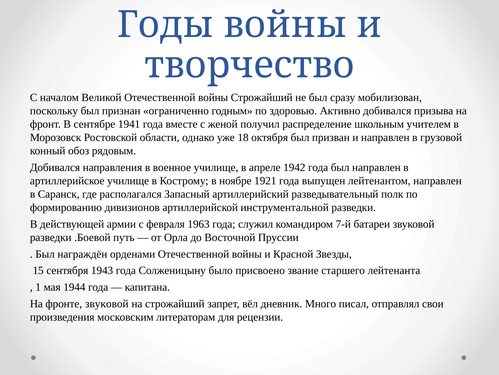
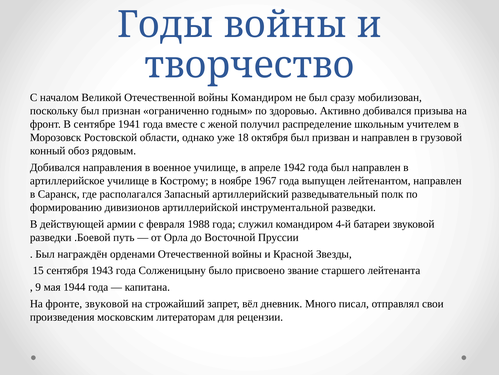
войны Строжайший: Строжайший -> Командиром (262, 97)
1921: 1921 -> 1967 (265, 180)
1963: 1963 -> 1988 (199, 224)
7-й: 7-й -> 4-й (343, 224)
1: 1 -> 9 (38, 287)
